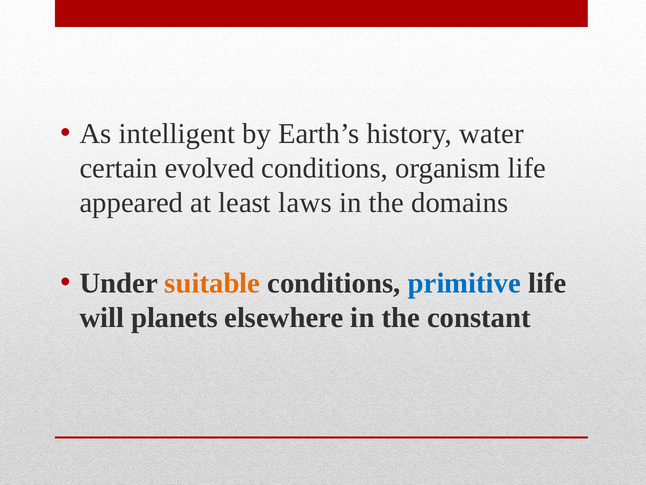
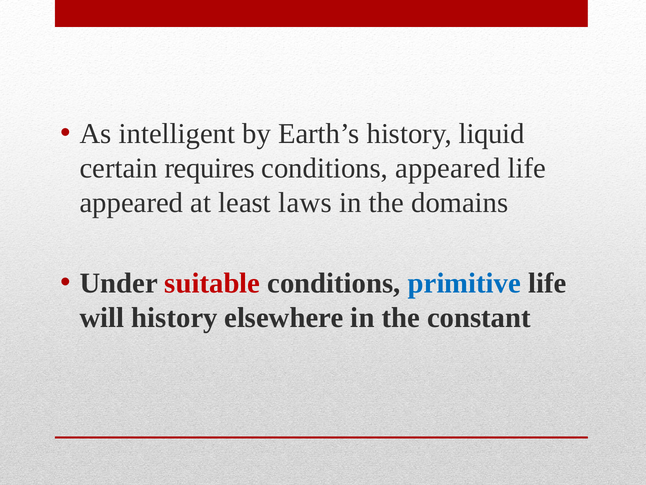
water: water -> liquid (492, 133)
evolved: evolved -> requires (210, 168)
conditions organism: organism -> appeared (448, 168)
suitable colour: orange -> red (212, 283)
will planets: planets -> history (175, 317)
